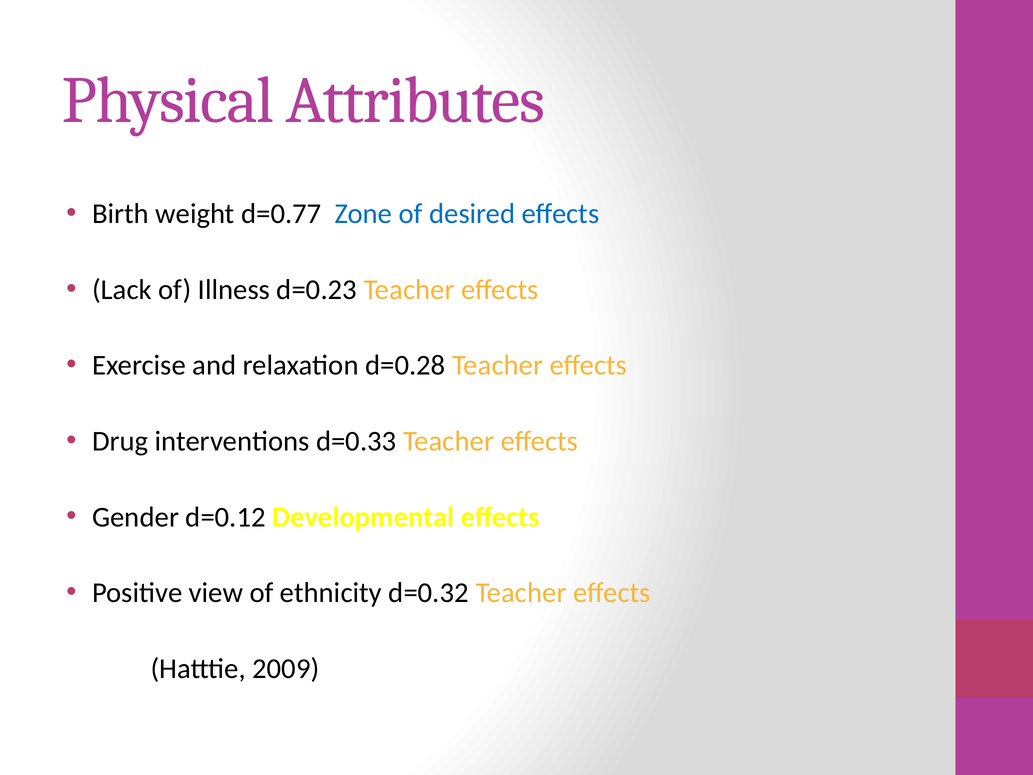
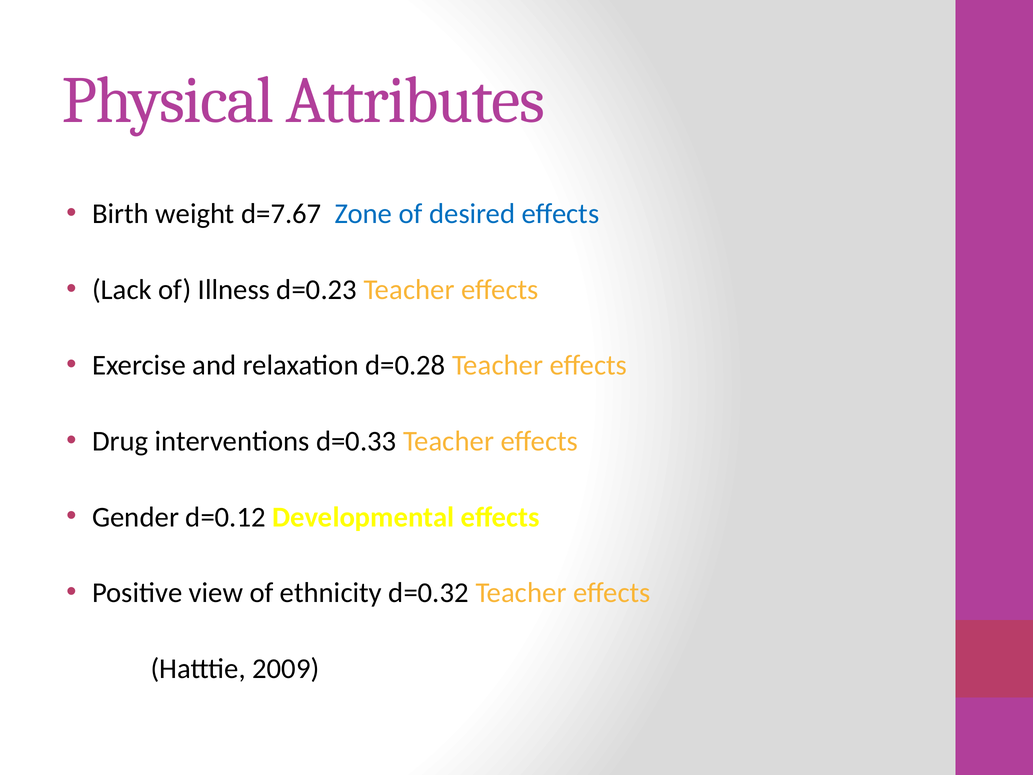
d=0.77: d=0.77 -> d=7.67 (281, 214)
